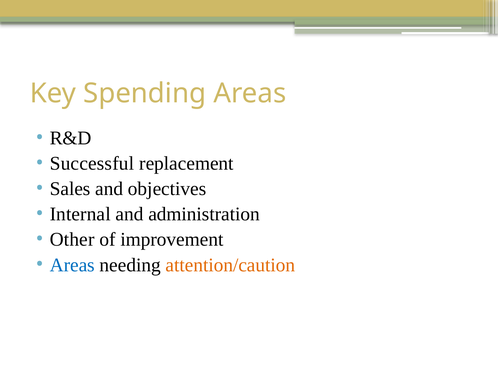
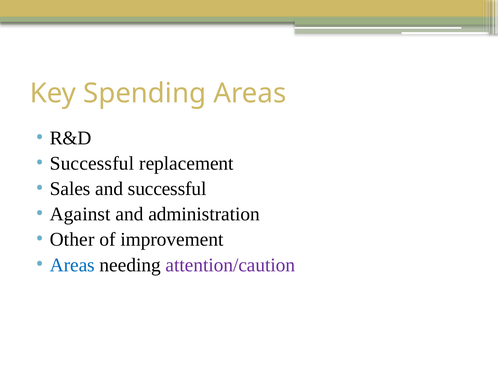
and objectives: objectives -> successful (167, 189)
Internal: Internal -> Against (80, 214)
attention/caution colour: orange -> purple (230, 265)
